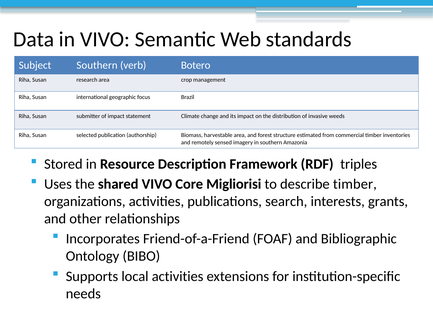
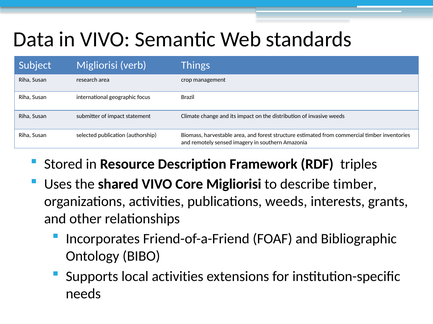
Subject Southern: Southern -> Migliorisi (97, 65)
Botero: Botero -> Things (196, 65)
publications search: search -> weeds (286, 202)
